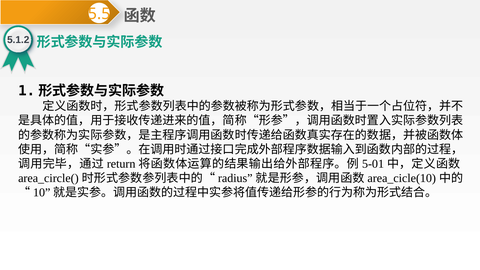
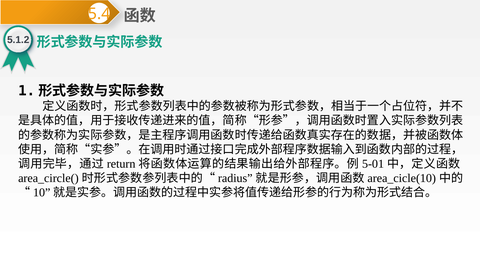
5.5: 5.5 -> 5.4 (99, 14)
